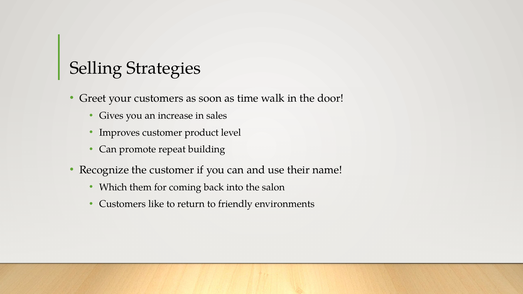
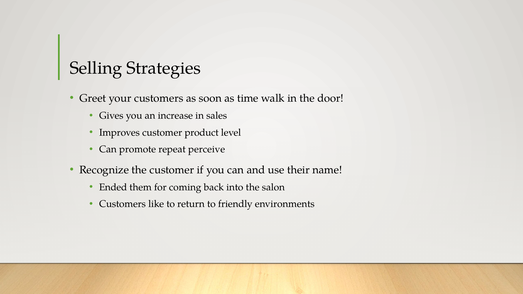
building: building -> perceive (207, 149)
Which: Which -> Ended (113, 187)
